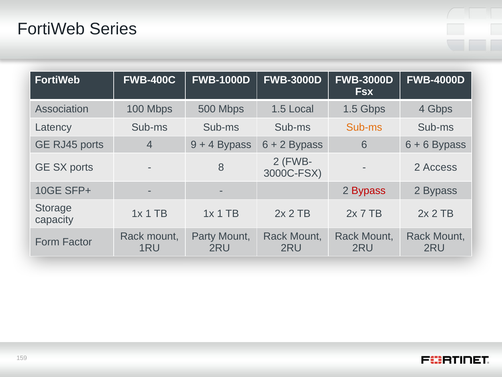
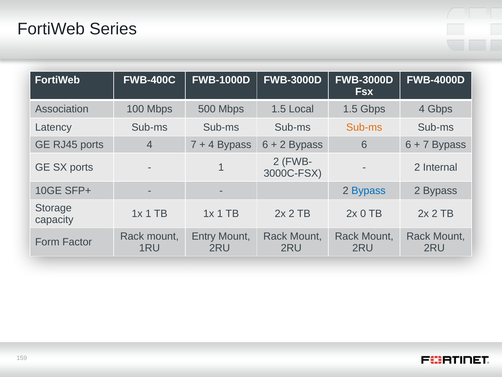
4 9: 9 -> 7 (194, 145)
6: 6 -> 7 (426, 145)
8: 8 -> 1 (221, 167)
Access: Access -> Internal (440, 167)
Bypass colour: red -> blue (369, 190)
7: 7 -> 0 (363, 214)
Party: Party -> Entry (204, 236)
